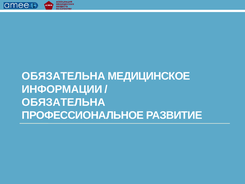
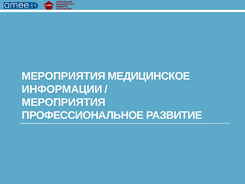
ОБЯЗАТЕЛЬНА: ОБЯЗАТЕЛЬНА -> МЕРОПРИЯТИЯ (64, 76)
ОБЯЗАТЕЛЬНА: ОБЯЗАТЕЛЬНА -> МЕРОПРИЯТИЯ (64, 102)
